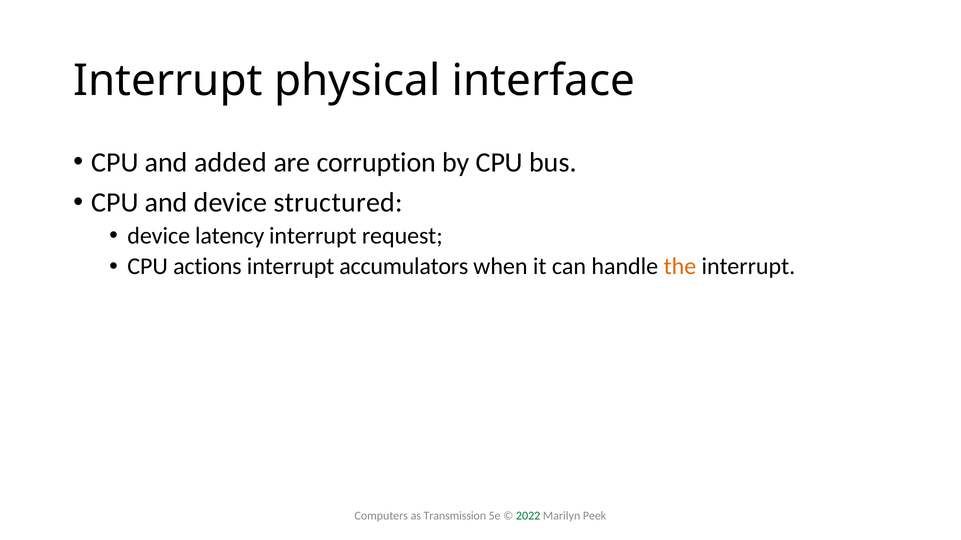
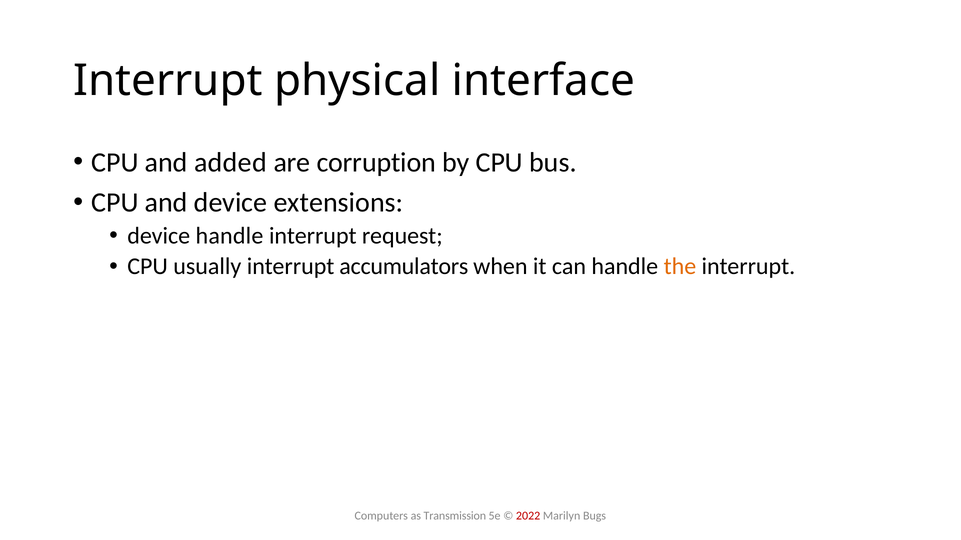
structured: structured -> extensions (338, 203)
device latency: latency -> handle (229, 236)
actions: actions -> usually (207, 267)
2022 colour: green -> red (528, 516)
Peek: Peek -> Bugs (595, 516)
